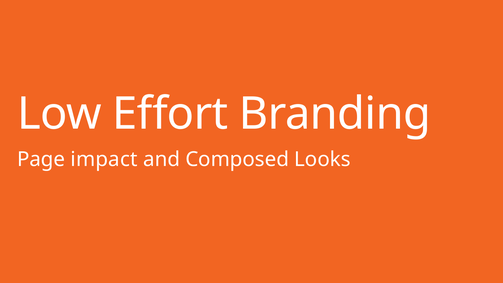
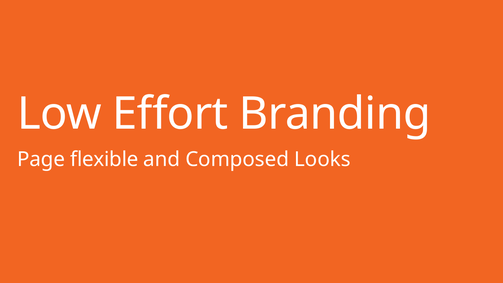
impact: impact -> flexible (104, 159)
